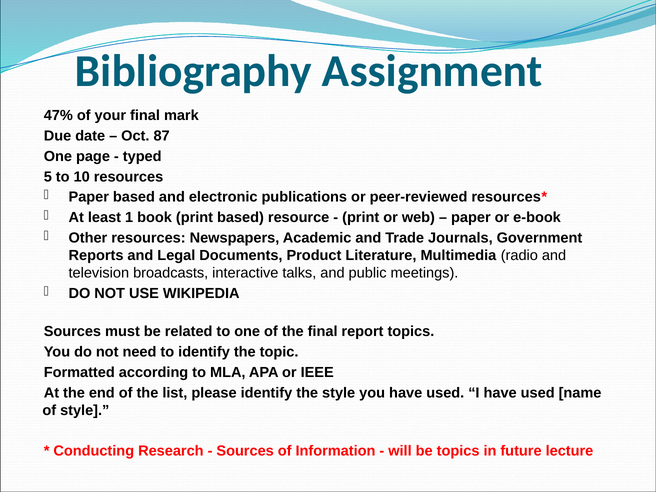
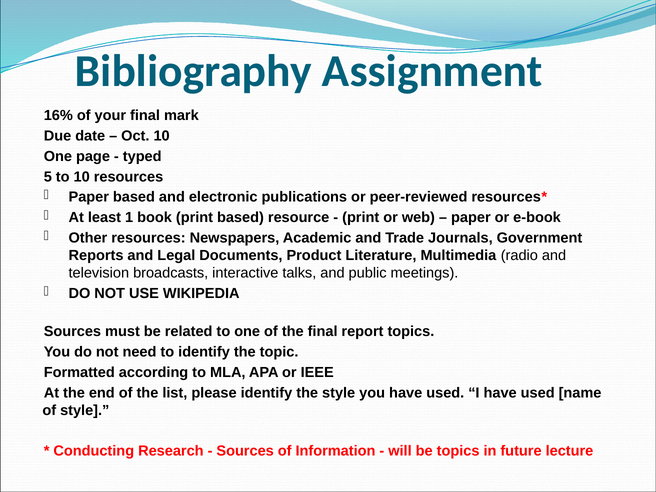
47%: 47% -> 16% (58, 116)
Oct 87: 87 -> 10 (162, 136)
